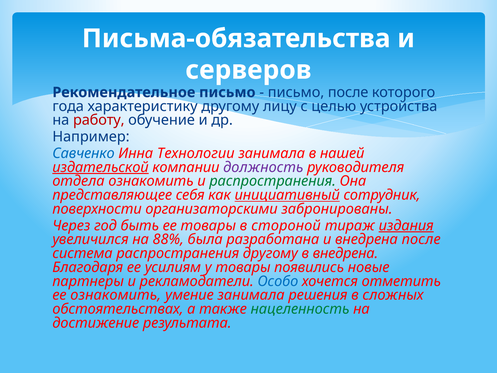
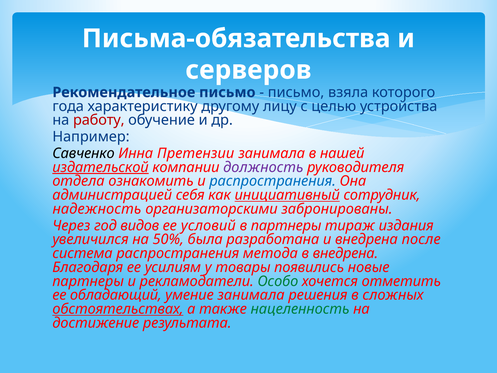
письмо после: после -> взяла (348, 92)
Савченко colour: blue -> black (84, 153)
Технологии: Технологии -> Претензии (196, 153)
распространения colour: green -> blue (273, 181)
представляющее: представляющее -> администрацией (112, 195)
поверхности: поверхности -> надежность (97, 209)
быть: быть -> видов (140, 225)
ее товары: товары -> условий (208, 225)
в стороной: стороной -> партнеры (286, 225)
издания underline: present -> none (406, 225)
88%: 88% -> 50% (168, 239)
распространения другому: другому -> метода (270, 253)
Особо colour: blue -> green (278, 281)
ее ознакомить: ознакомить -> обладающий (116, 295)
обстоятельствах underline: none -> present (118, 309)
